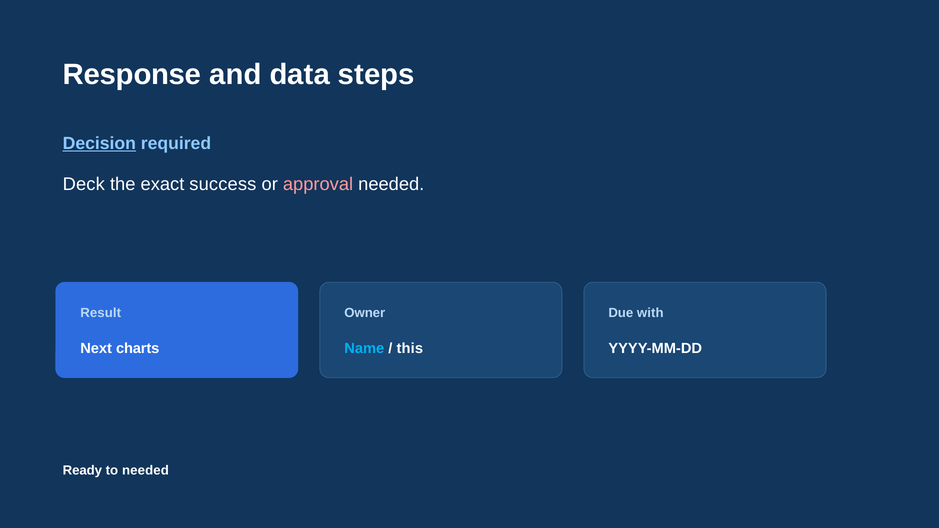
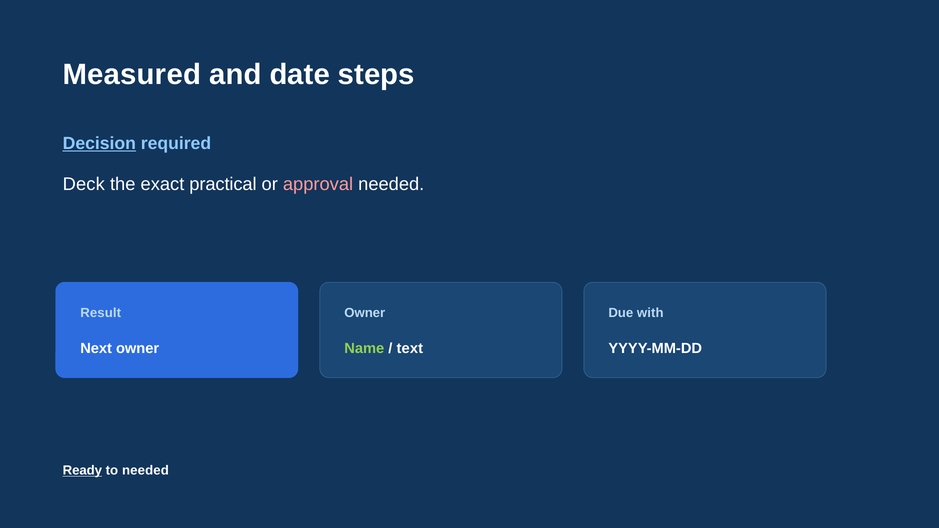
Response: Response -> Measured (132, 74)
data: data -> date (300, 74)
success: success -> practical (223, 184)
Next charts: charts -> owner (138, 349)
Name colour: light blue -> light green (364, 349)
this: this -> text (410, 349)
Ready underline: none -> present (82, 471)
